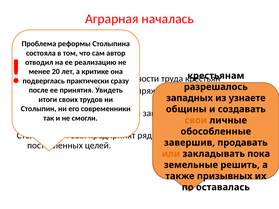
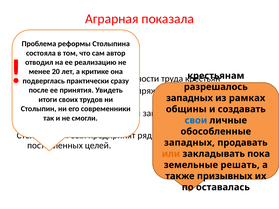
началась: началась -> показала (168, 19)
узнаете: узнаете -> рамках (247, 98)
свои colour: orange -> blue (196, 120)
завершив: завершив -> западных (189, 143)
решить: решить -> решать (240, 165)
